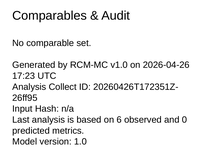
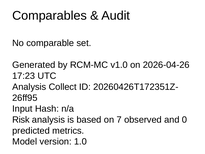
Last: Last -> Risk (21, 120)
6: 6 -> 7 (119, 120)
